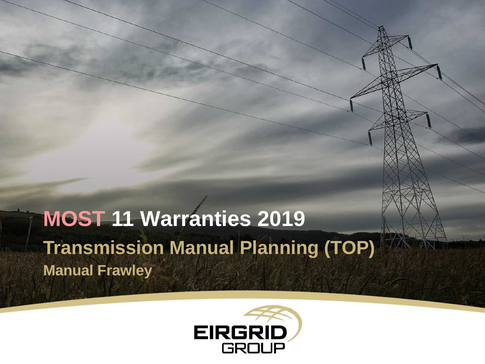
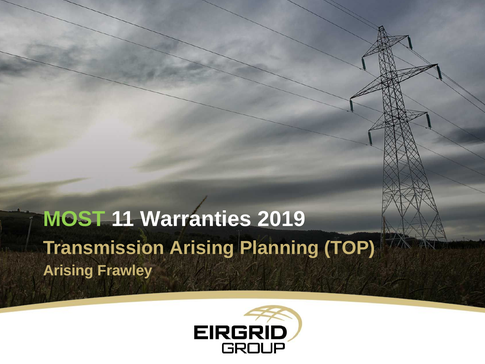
MOST colour: pink -> light green (74, 219)
Transmission Manual: Manual -> Arising (202, 248)
Manual: Manual -> Arising (68, 271)
